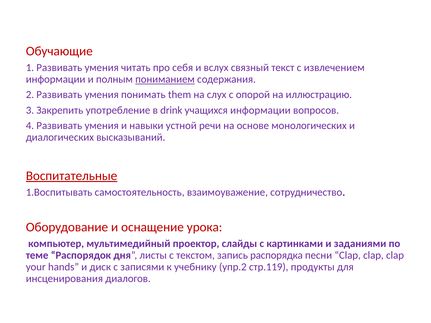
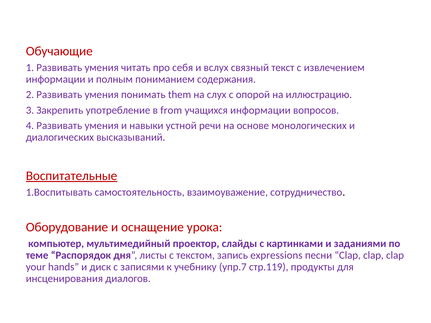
пониманием underline: present -> none (165, 79)
drink: drink -> from (171, 110)
распорядка: распорядка -> expressions (276, 255)
упр.2: упр.2 -> упр.7 (233, 267)
